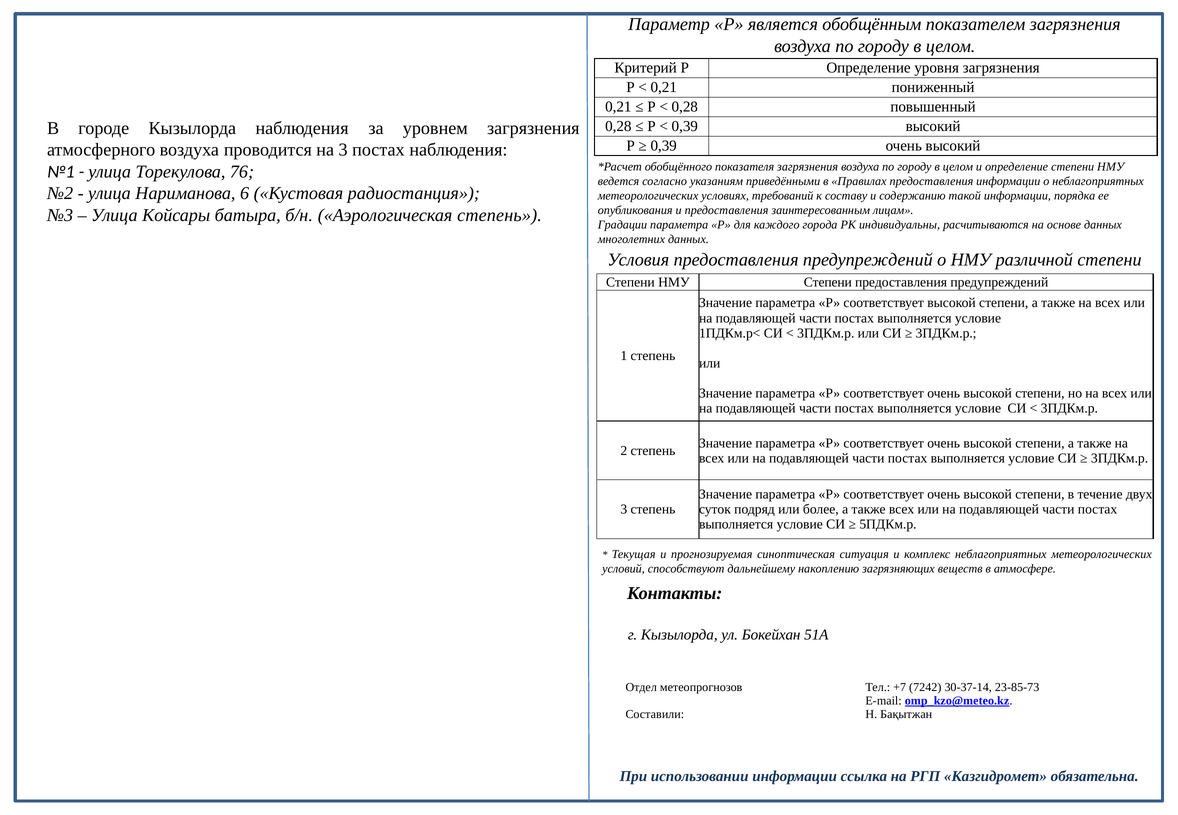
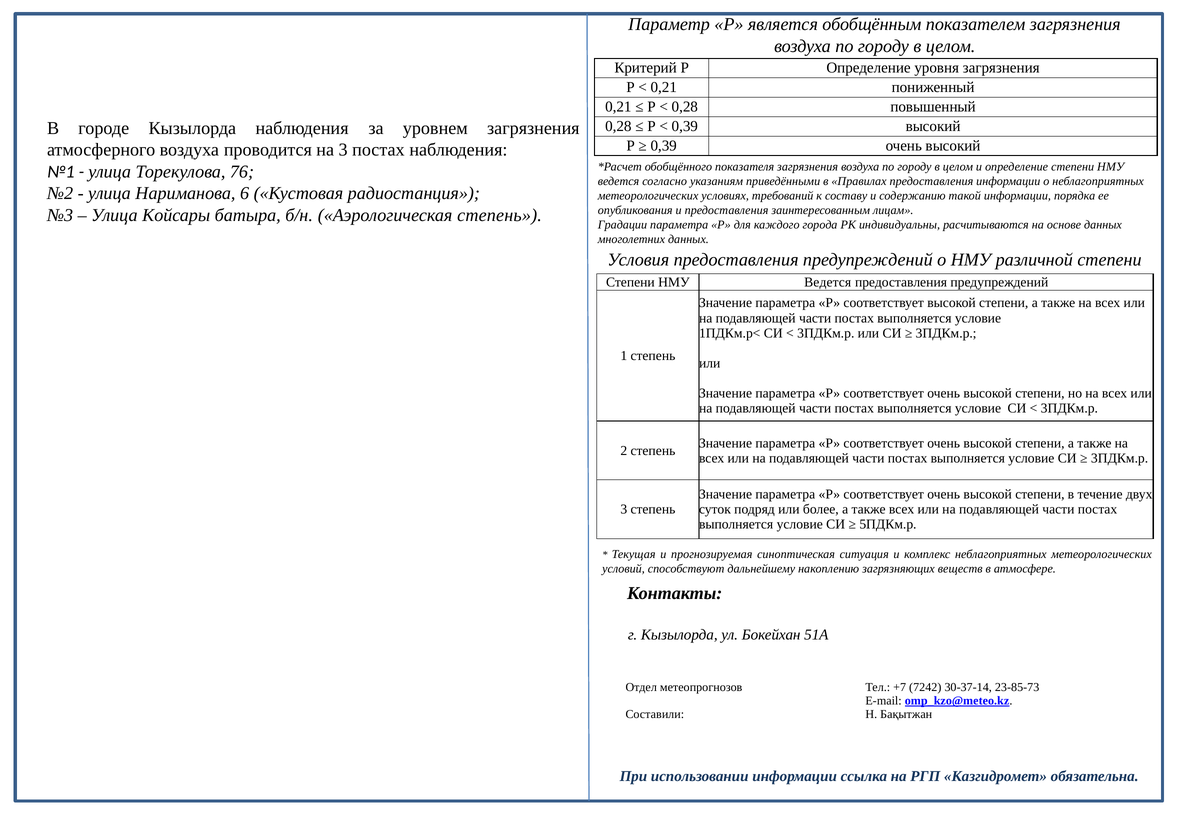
Степени: Степени -> Ведется (828, 282)
